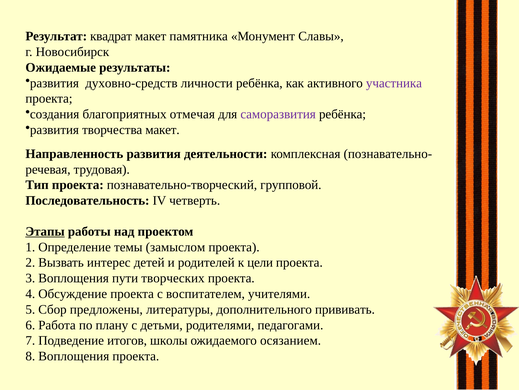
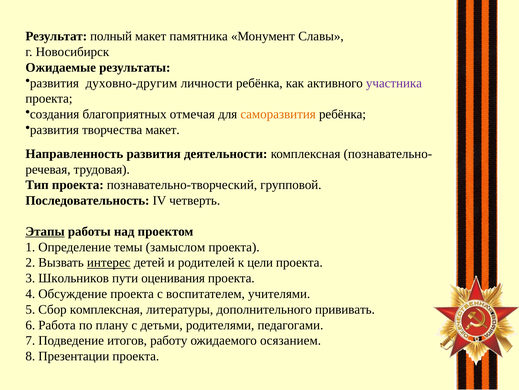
квадрат: квадрат -> полный (111, 36)
духовно-средств: духовно-средств -> духовно-другим (131, 83)
саморазвития colour: purple -> orange (278, 114)
интерес underline: none -> present (109, 262)
Воплощения: Воплощения -> Школьников (74, 278)
творческих: творческих -> оценивания (173, 278)
Сбор предложены: предложены -> комплексная (106, 309)
школы: школы -> работу (169, 340)
Воплощения: Воплощения -> Презентации (74, 356)
